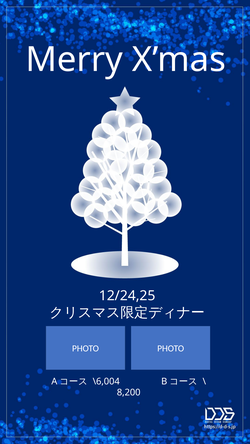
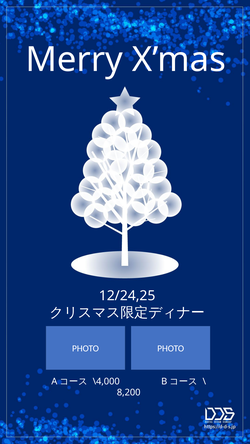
\6,004: \6,004 -> \4,000 (106, 382)
